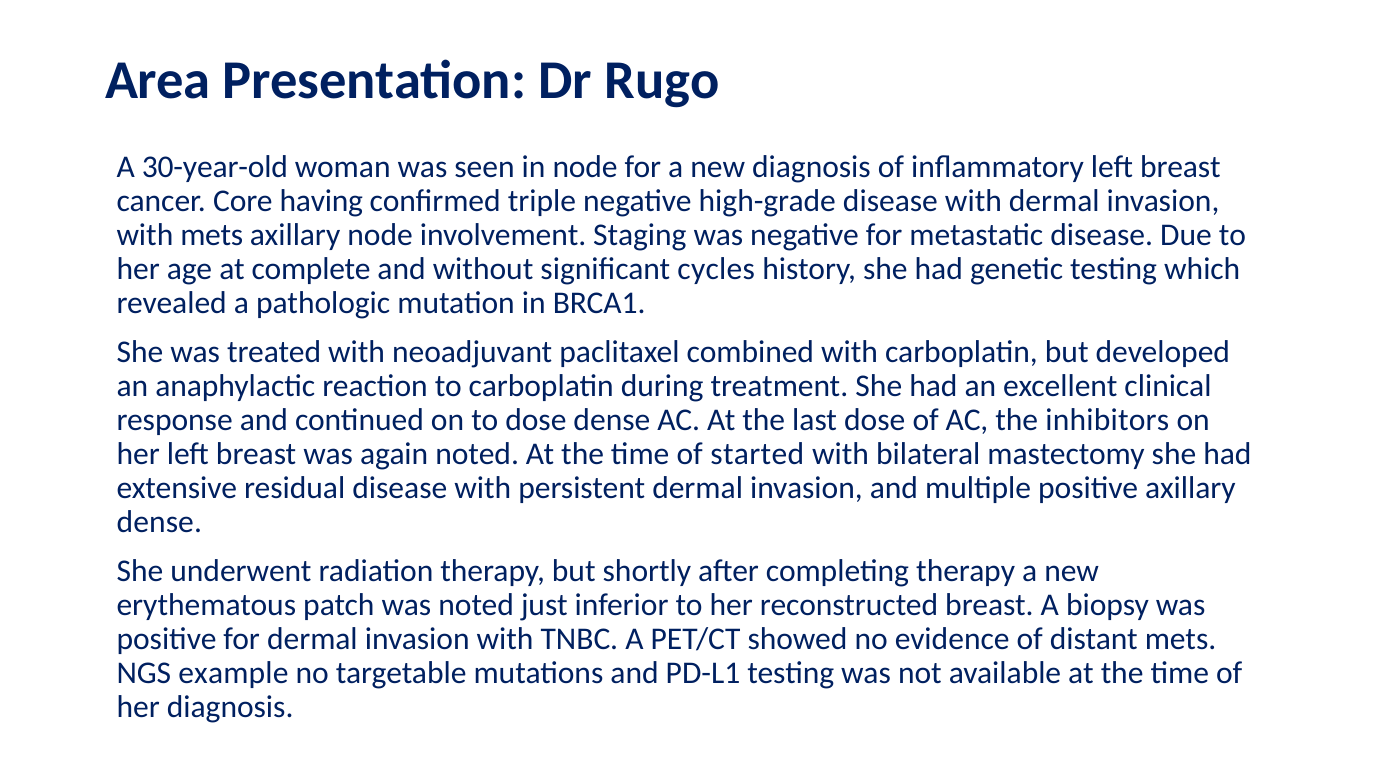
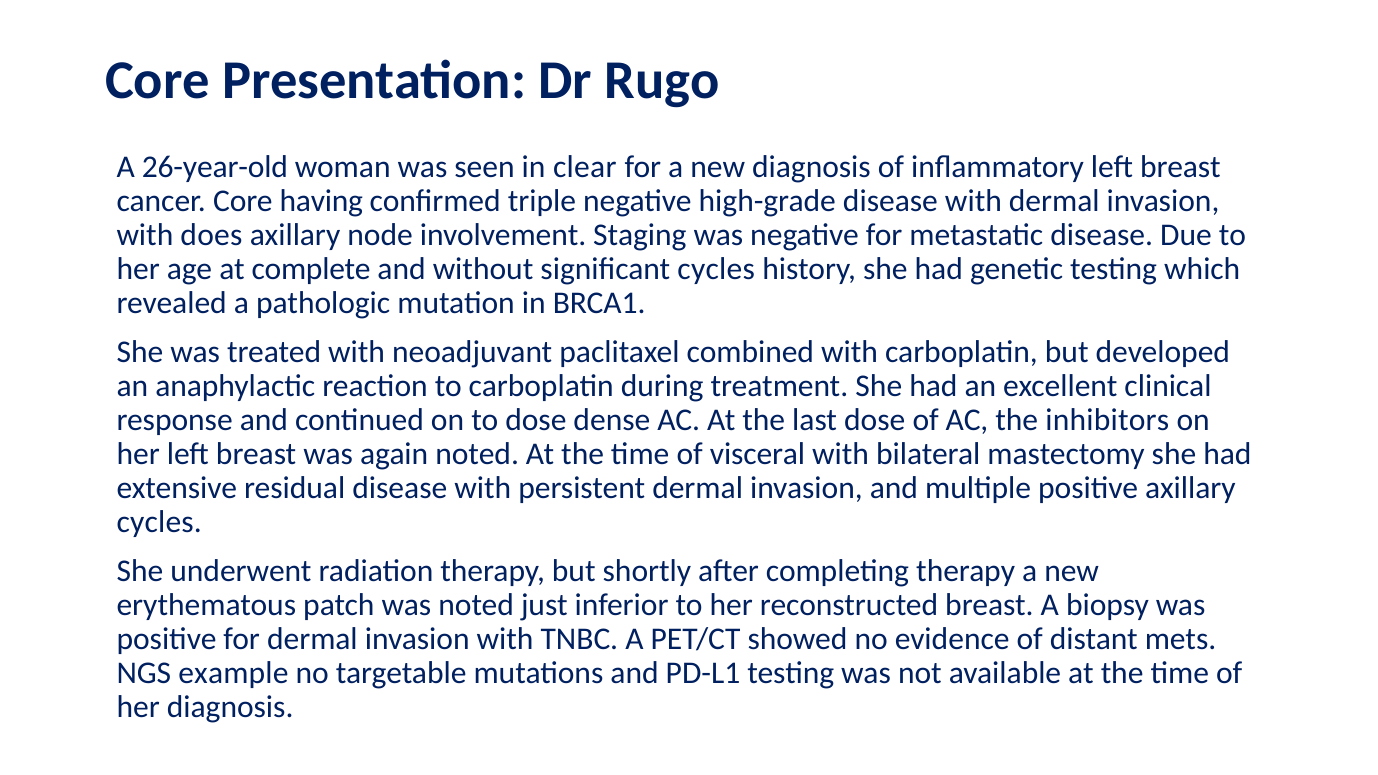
Area: Area -> Core (158, 81)
30-year-old: 30-year-old -> 26-year-old (215, 167)
in node: node -> clear (585, 167)
with mets: mets -> does (211, 235)
started: started -> visceral (758, 454)
dense: dense -> cycles (159, 522)
